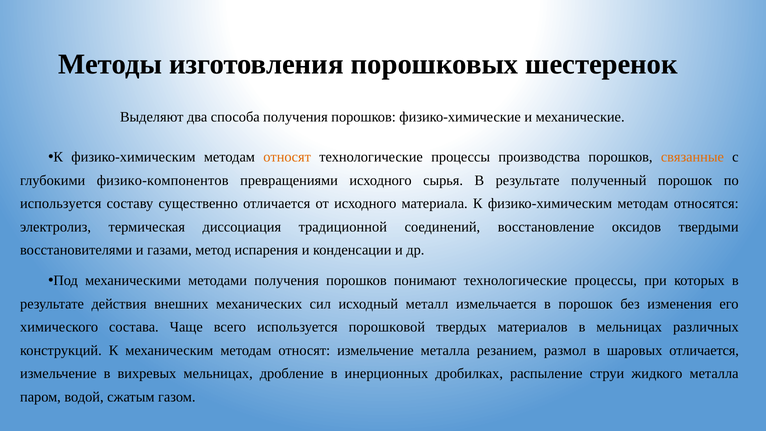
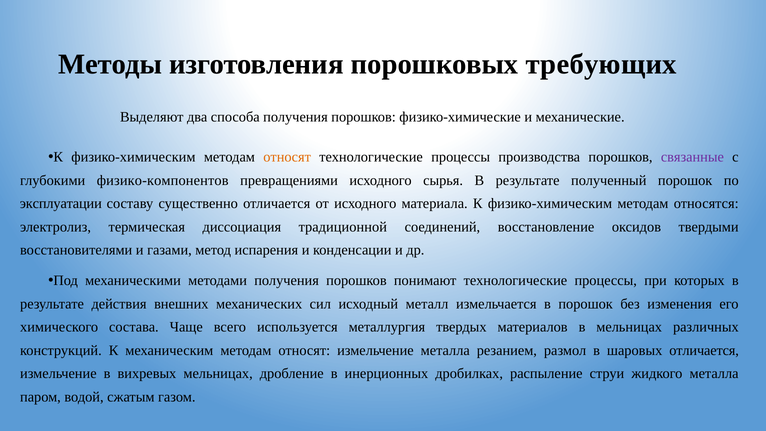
шестеренок: шестеренок -> требующих (601, 64)
связанные colour: orange -> purple (692, 157)
используется: используется -> эксплуатации (61, 204)
порошковой: порошковой -> металлургия (387, 327)
